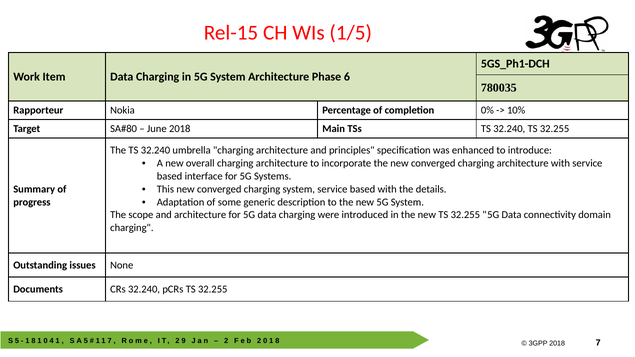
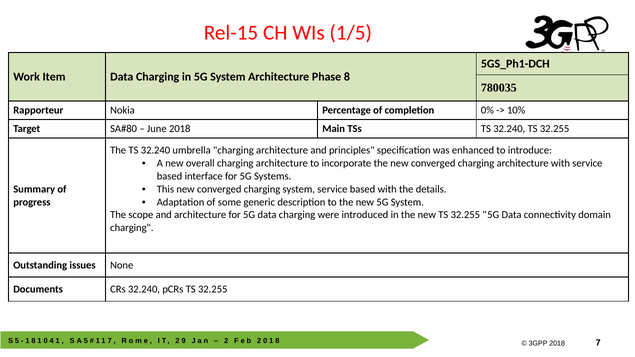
Phase 6: 6 -> 8 (347, 77)
